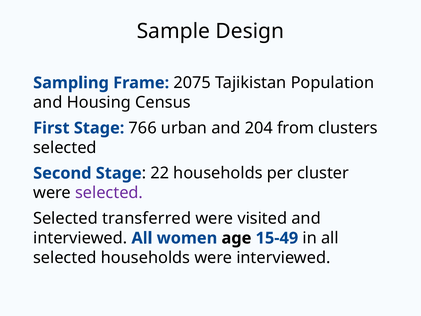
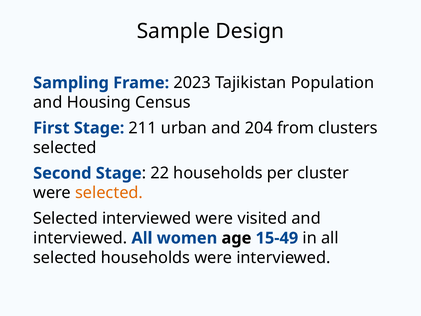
2075: 2075 -> 2023 (192, 83)
766: 766 -> 211 (143, 128)
selected colour: purple -> orange (109, 193)
Selected transferred: transferred -> interviewed (147, 218)
